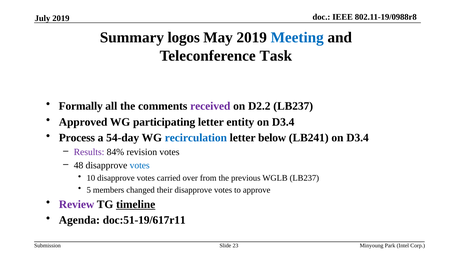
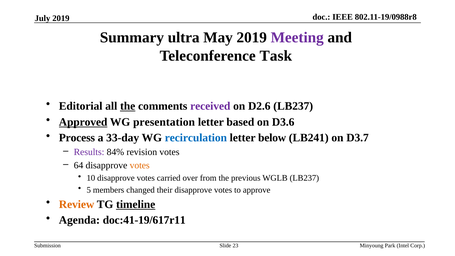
logos: logos -> ultra (184, 37)
Meeting colour: blue -> purple (297, 37)
Formally: Formally -> Editorial (81, 106)
the underline: none -> present (128, 106)
D2.2: D2.2 -> D2.6 (259, 106)
Approved underline: none -> present (83, 122)
participating: participating -> presentation (164, 122)
entity: entity -> based (240, 122)
D3.4: D3.4 -> D3.6 (283, 122)
54-day: 54-day -> 33-day (123, 138)
LB241 on D3.4: D3.4 -> D3.7 (358, 138)
48: 48 -> 64 (79, 165)
votes colour: blue -> orange (140, 165)
Review colour: purple -> orange (77, 204)
doc:51-19/617r11: doc:51-19/617r11 -> doc:41-19/617r11 (144, 220)
